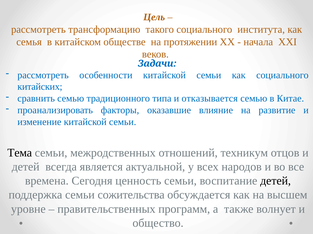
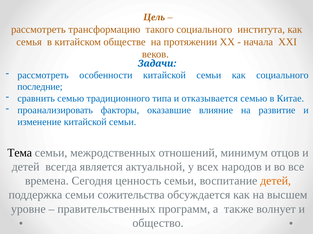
китайских: китайских -> последние (40, 87)
техникум: техникум -> минимум (244, 153)
детей colour: black -> orange (276, 181)
